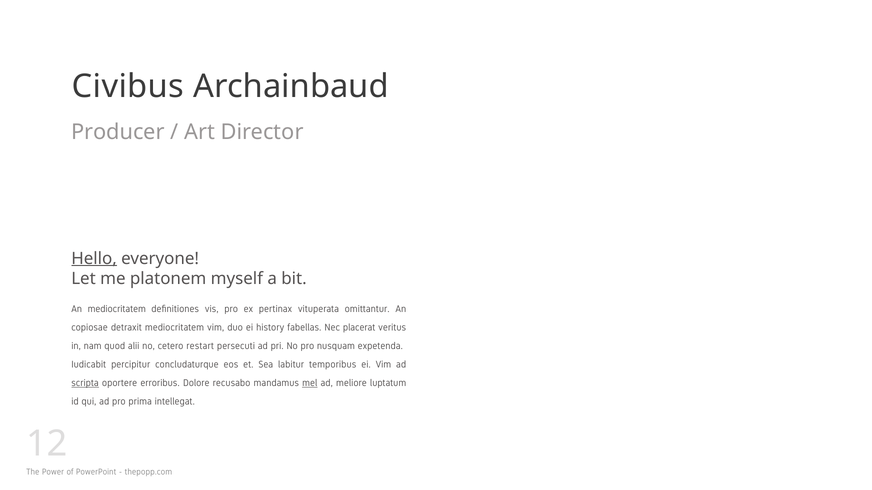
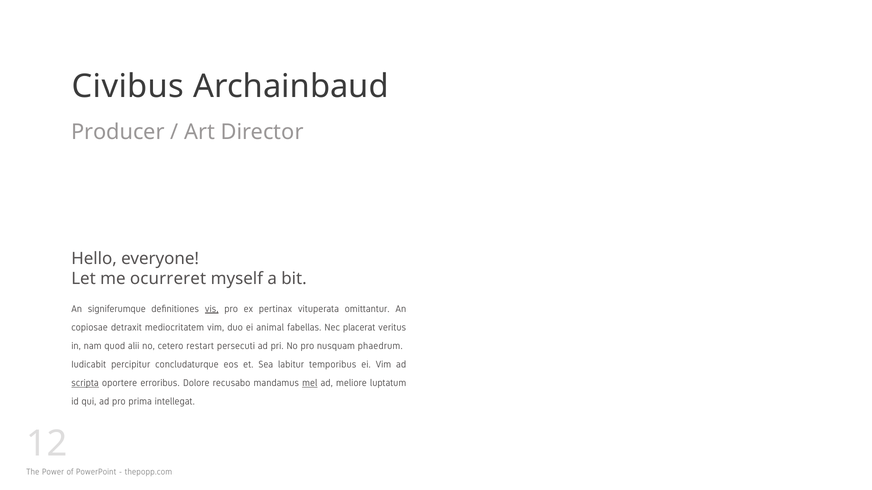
Hello underline: present -> none (94, 259)
platonem: platonem -> ocurreret (168, 279)
An mediocritatem: mediocritatem -> signiferumque (117, 309)
vis underline: none -> present (212, 309)
history: history -> animal (270, 328)
expetenda: expetenda -> phaedrum (380, 346)
